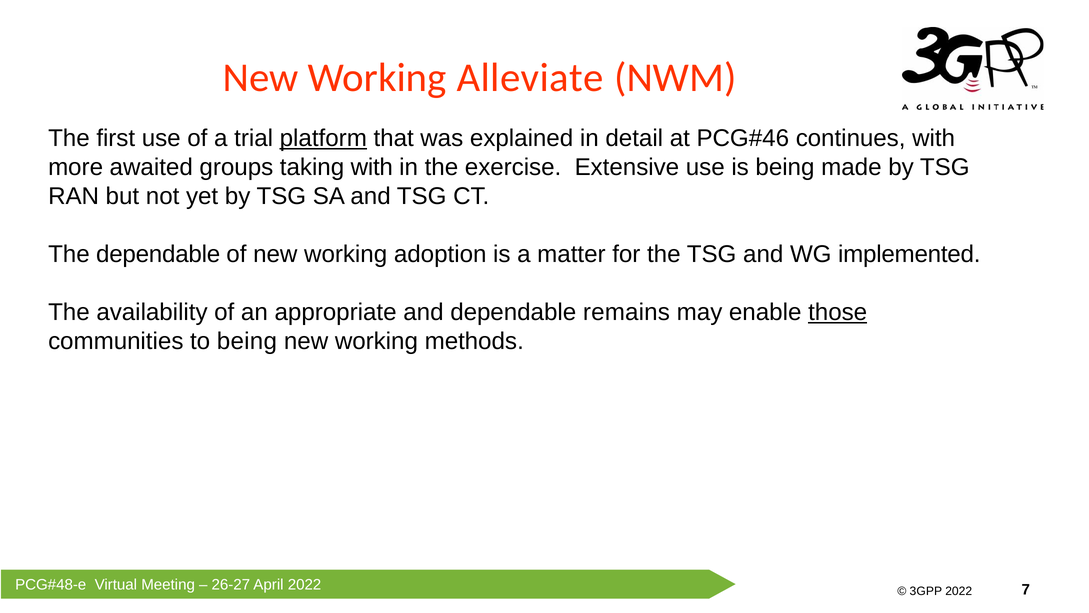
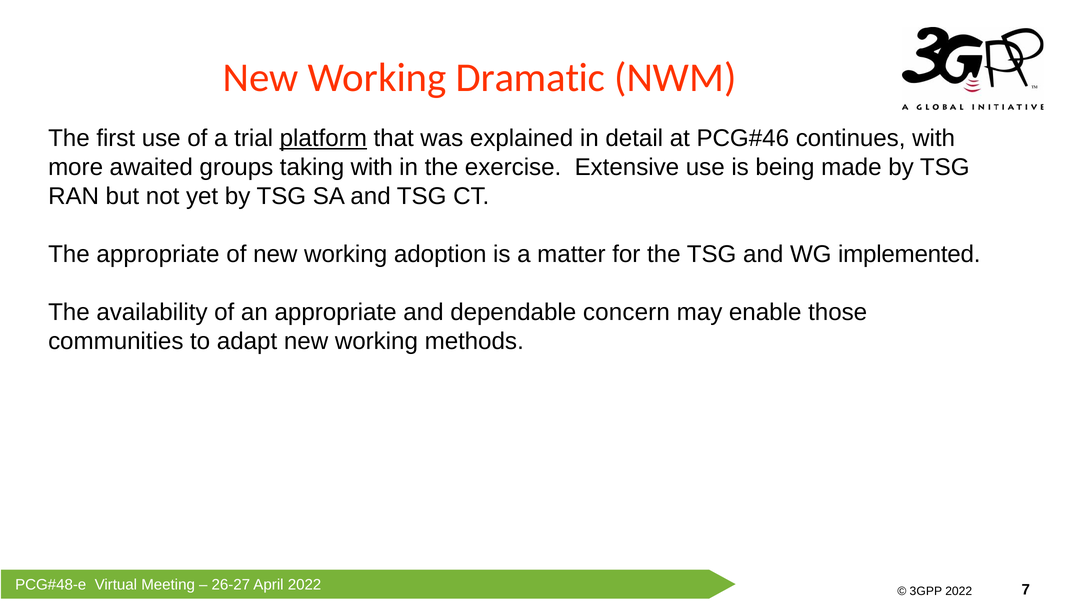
Alleviate: Alleviate -> Dramatic (530, 78)
The dependable: dependable -> appropriate (158, 254)
remains: remains -> concern (626, 312)
those underline: present -> none (838, 312)
to being: being -> adapt (247, 341)
